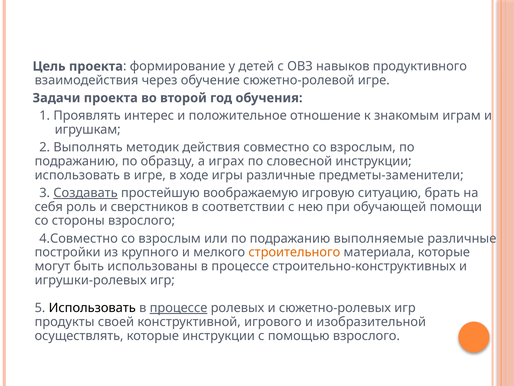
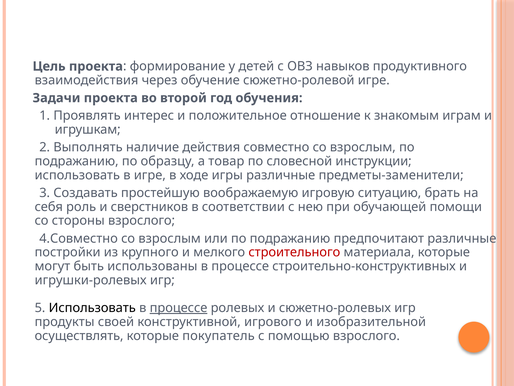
методик: методик -> наличие (153, 147)
играх: играх -> товар (226, 161)
Создавать underline: present -> none (86, 193)
выполняемые: выполняемые -> предпочитают (379, 238)
строительного colour: orange -> red (294, 252)
которые инструкции: инструкции -> покупатель (218, 335)
